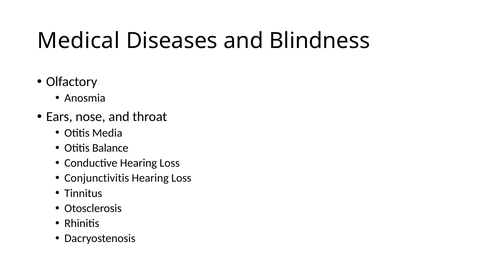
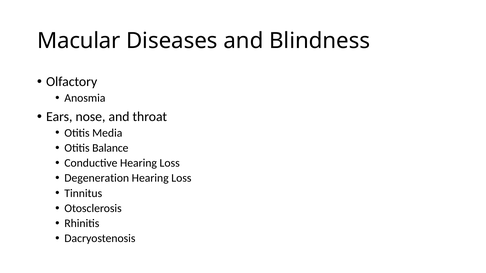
Medical: Medical -> Macular (79, 41)
Conjunctivitis: Conjunctivitis -> Degeneration (97, 178)
